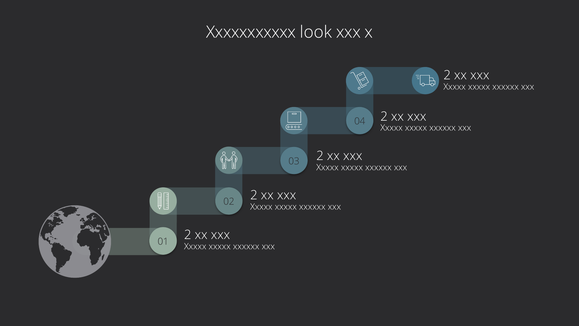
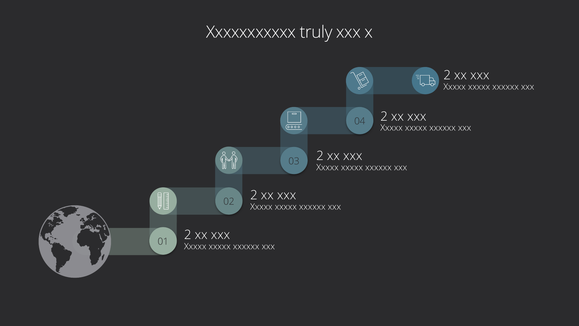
look: look -> truly (316, 32)
